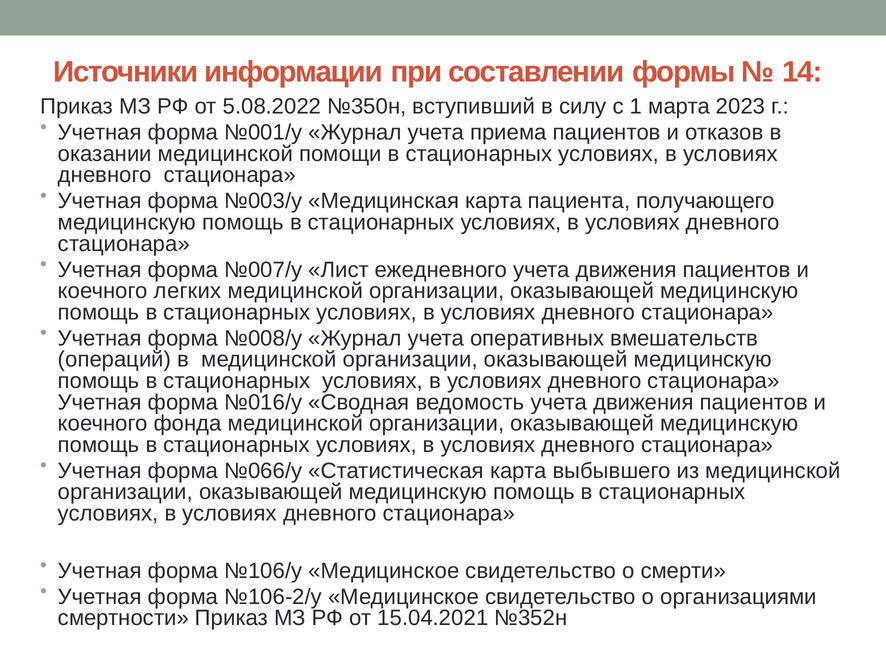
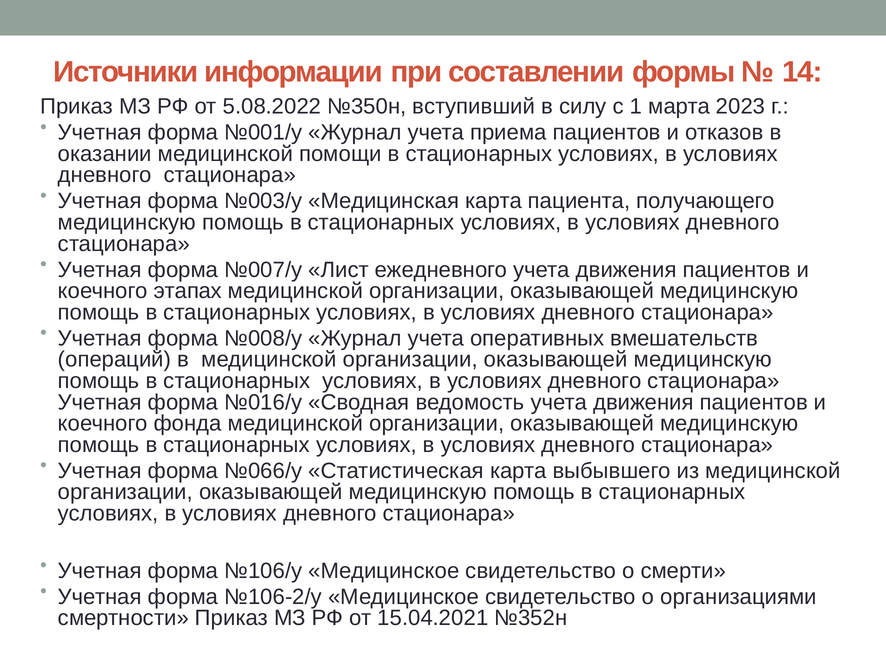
легких: легких -> этапах (188, 291)
